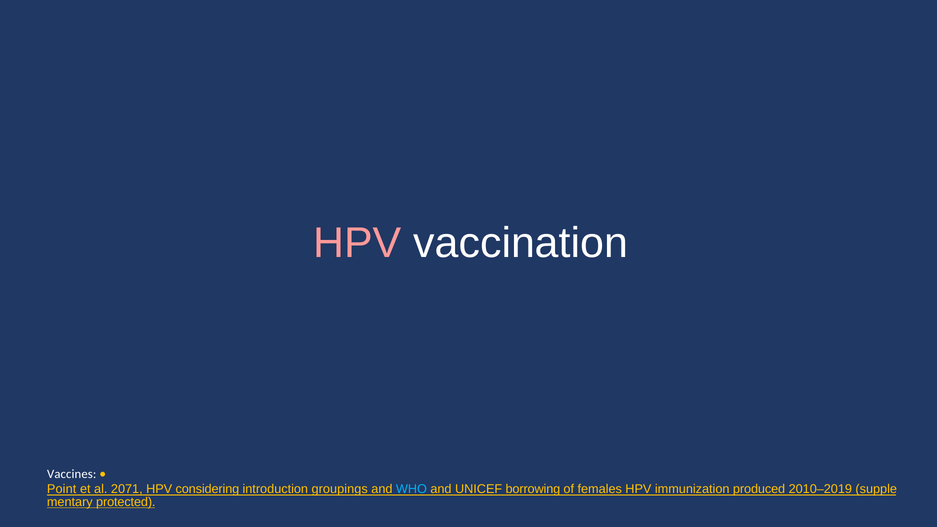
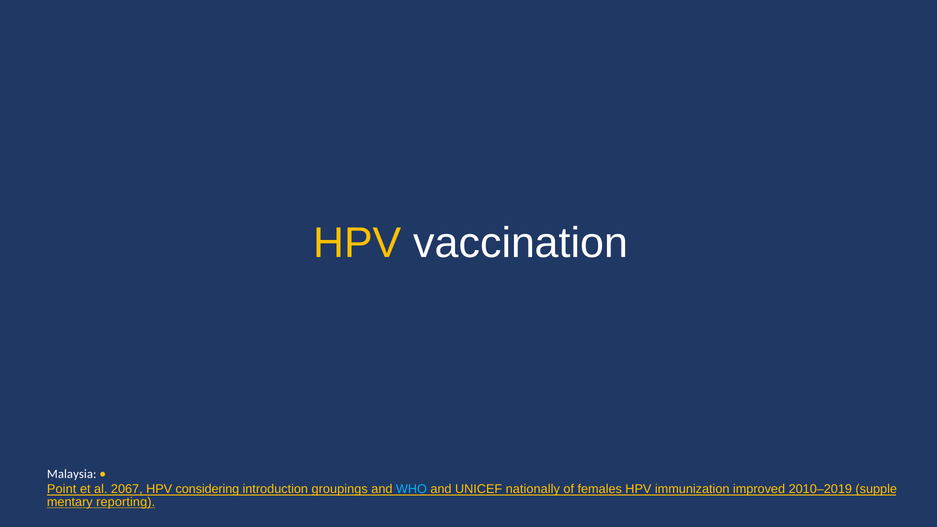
HPV colour: pink -> yellow (357, 243)
Vaccines: Vaccines -> Malaysia (72, 474)
2071: 2071 -> 2067 (127, 489)
borrowing: borrowing -> nationally (533, 489)
produced: produced -> improved (759, 489)
protected: protected -> reporting (126, 502)
